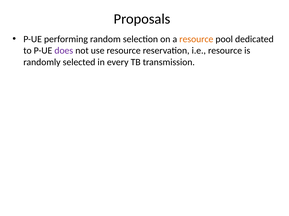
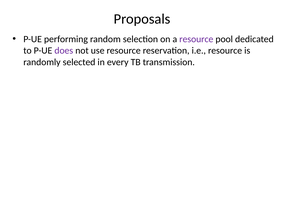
resource colour: orange -> purple (196, 39)
